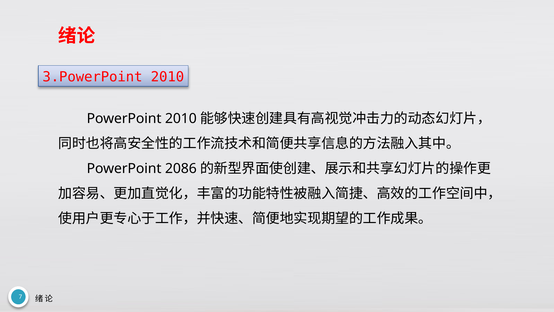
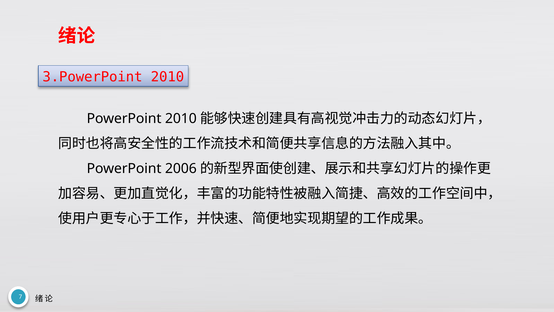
2086: 2086 -> 2006 (181, 168)
